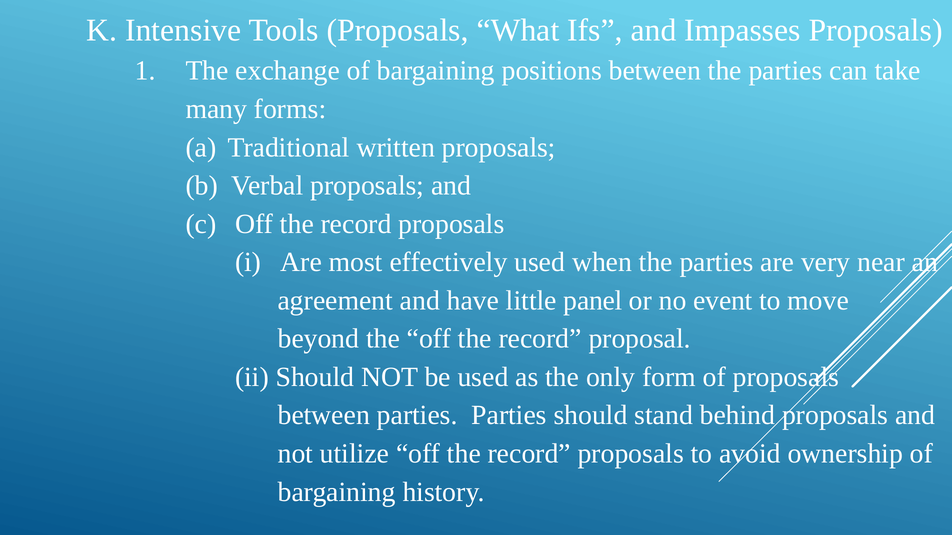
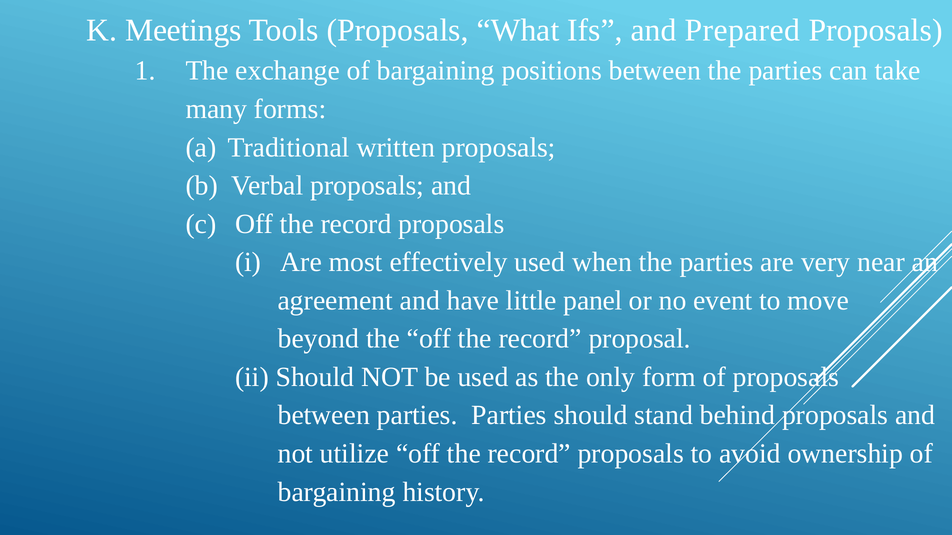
Intensive: Intensive -> Meetings (183, 30)
Impasses: Impasses -> Prepared (742, 30)
